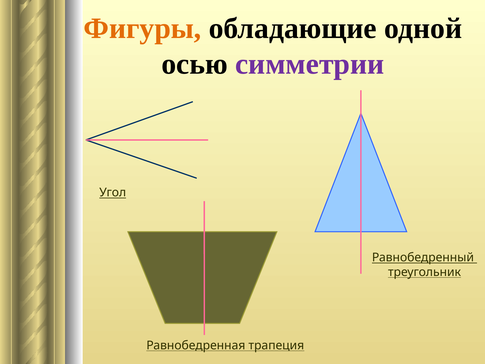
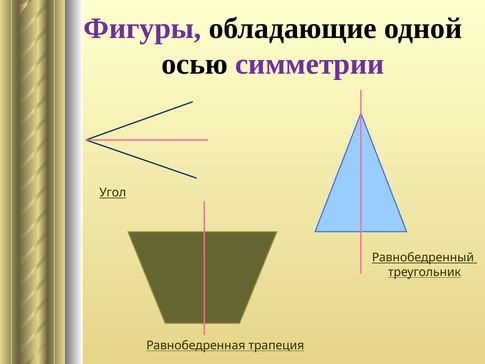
Фигуры colour: orange -> purple (142, 28)
